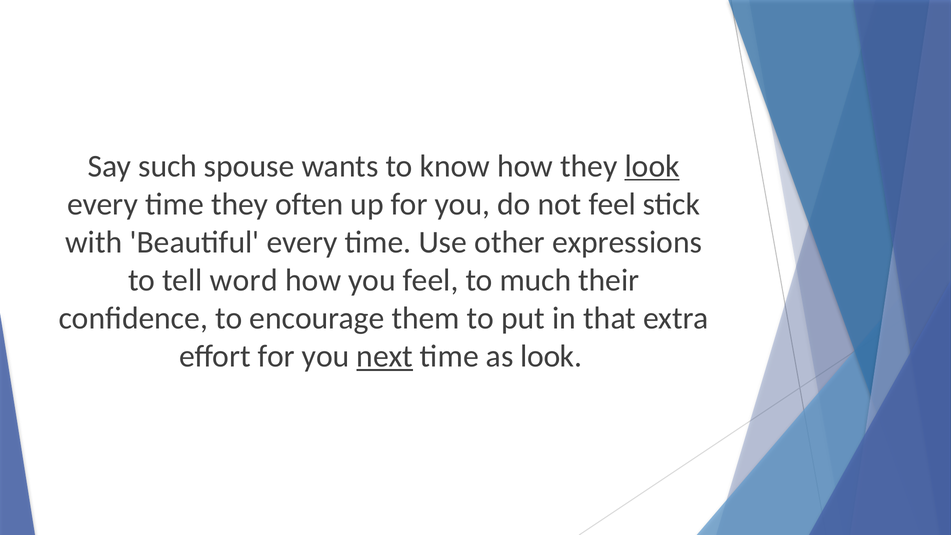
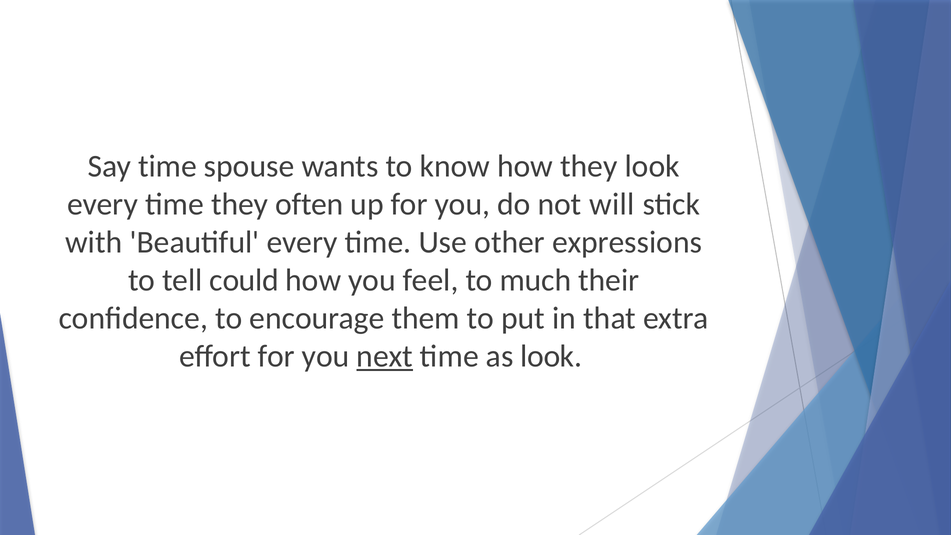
Say such: such -> time (168, 166)
look underline: present -> none (652, 166)
not feel: feel -> will (612, 204)
word: word -> could (244, 280)
